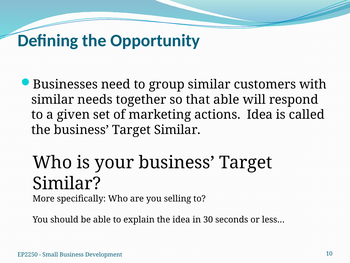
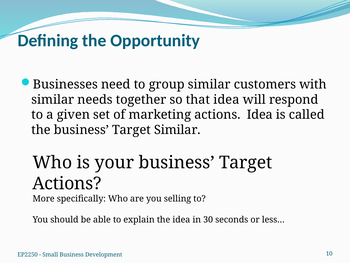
that able: able -> idea (226, 99)
Similar: Similar -> Actions (67, 183)
